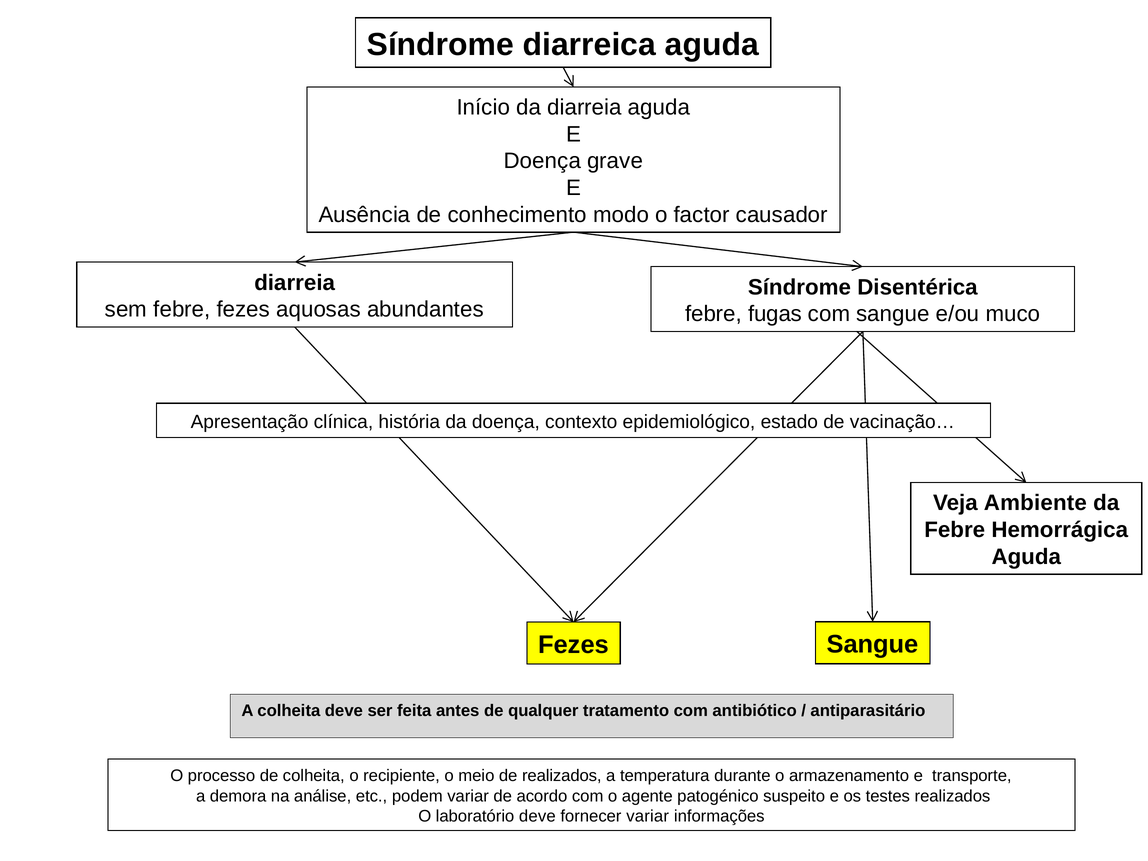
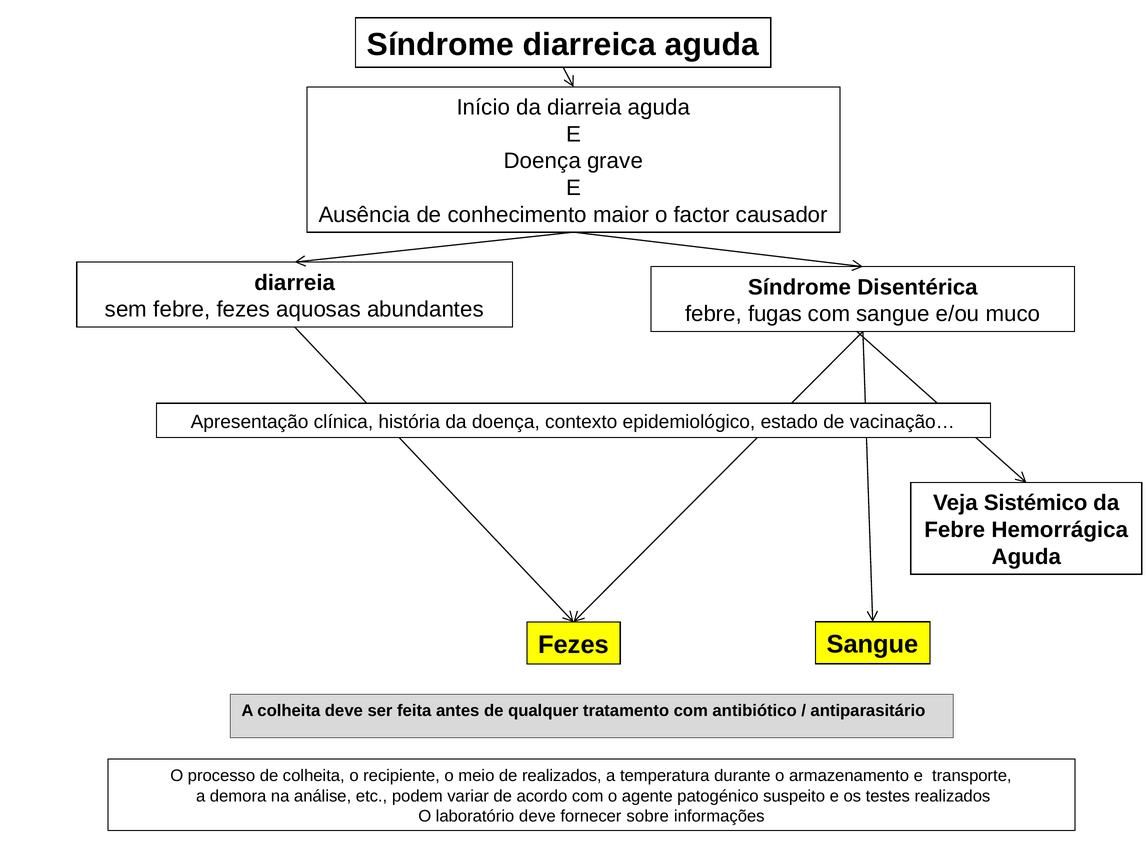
modo: modo -> maior (621, 215)
Ambiente: Ambiente -> Sistémico (1036, 503)
fornecer variar: variar -> sobre (648, 816)
